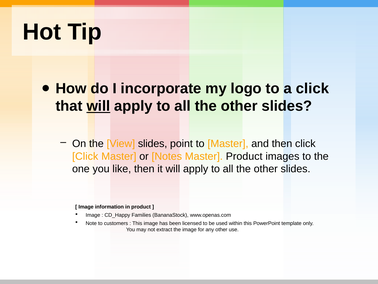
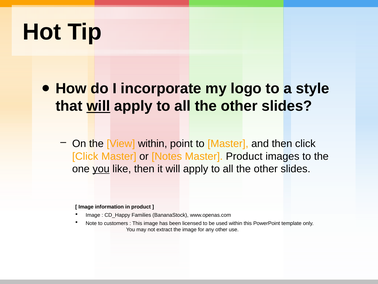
a click: click -> style (313, 88)
View slides: slides -> within (153, 143)
you underline: none -> present (101, 169)
